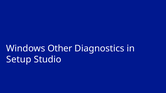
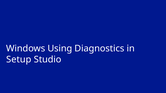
Other: Other -> Using (60, 49)
